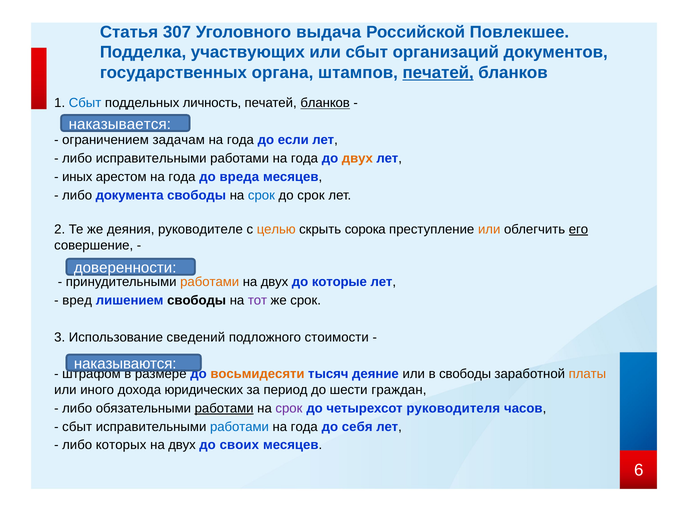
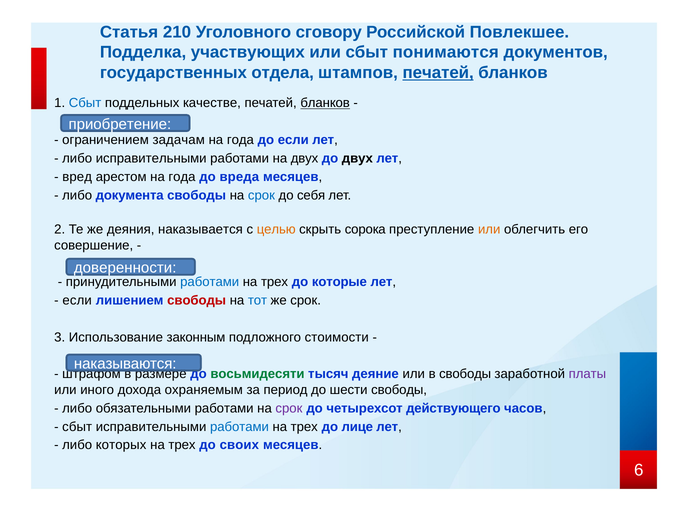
307: 307 -> 210 (177, 32)
выдача: выдача -> сговору (329, 32)
организаций: организаций -> понимаются (446, 52)
органа: органа -> отдела (283, 73)
личность: личность -> качестве (212, 103)
наказывается: наказывается -> приобретение (120, 124)
года: года -> двух (305, 158)
двух colour: orange -> black (357, 158)
иных: иных -> вред (77, 177)
до срок: срок -> себя (311, 195)
руководителе: руководителе -> наказывается (200, 229)
его underline: present -> none (578, 229)
работами colour: orange -> blue (210, 282)
двух: двух -> трех (275, 282)
вред: вред -> если (77, 300)
свободы colour: black -> red (197, 300)
тот colour: purple -> blue (257, 300)
сведений: сведений -> законным (196, 337)
восьмидесяти colour: orange -> green (257, 374)
платы colour: orange -> purple (587, 374)
юридических: юридических -> охраняемым (204, 390)
шести граждан: граждан -> свободы (399, 390)
работами underline: present -> none (224, 408)
руководителя: руководителя -> действующего (453, 408)
года: года -> трех (304, 427)
себя: себя -> лице (357, 427)
двух: двух -> трех (182, 445)
